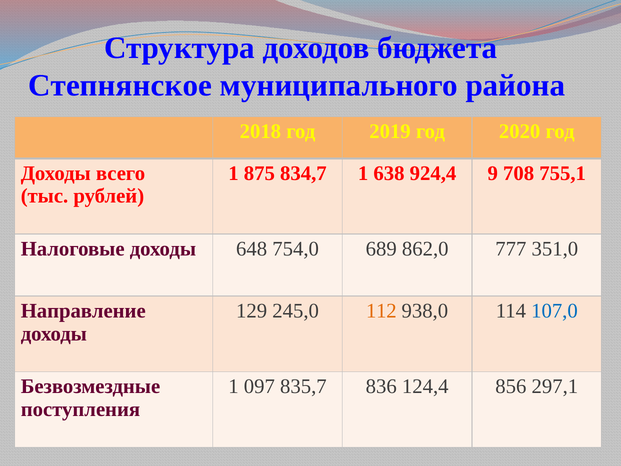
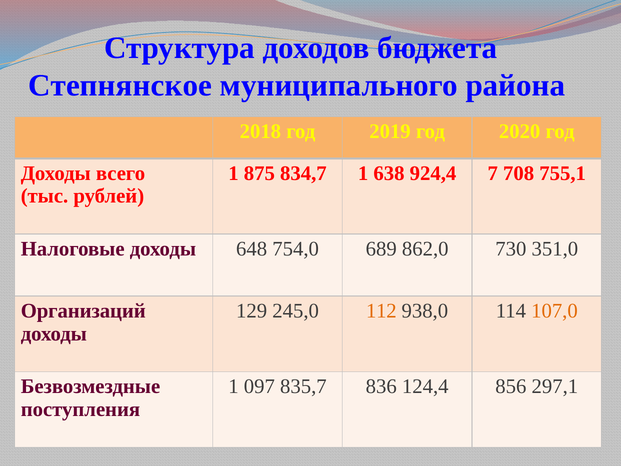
9: 9 -> 7 (493, 173)
777: 777 -> 730 (511, 249)
Направление: Направление -> Организаций (83, 311)
107,0 colour: blue -> orange (554, 311)
